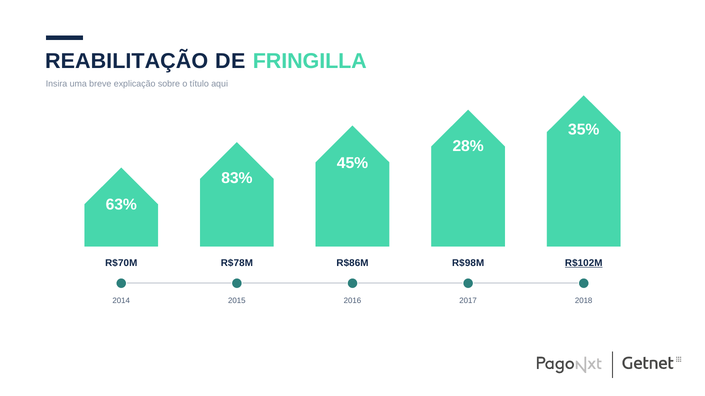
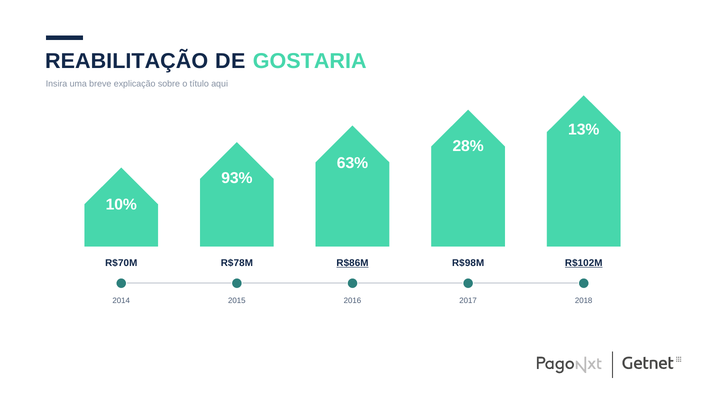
FRINGILLA: FRINGILLA -> GOSTARIA (310, 61)
35%: 35% -> 13% (584, 130)
45%: 45% -> 63% (352, 163)
83%: 83% -> 93% (237, 178)
63%: 63% -> 10% (121, 205)
R$86M underline: none -> present (352, 263)
